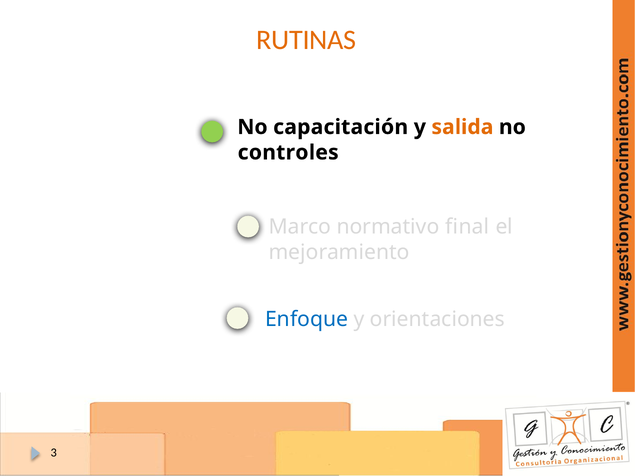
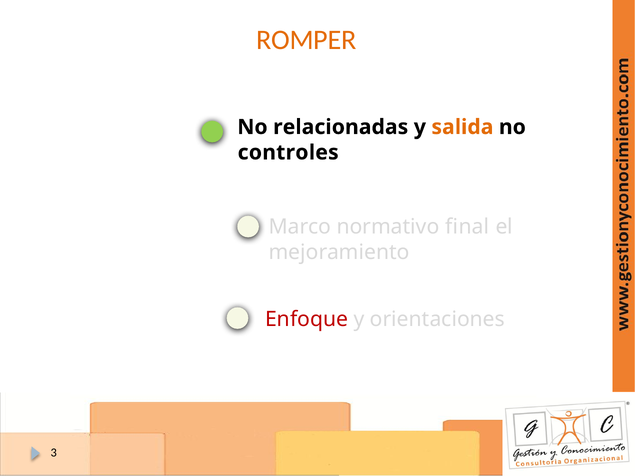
RUTINAS: RUTINAS -> ROMPER (306, 40)
capacitación: capacitación -> relacionadas (341, 127)
Enfoque colour: blue -> red (307, 320)
